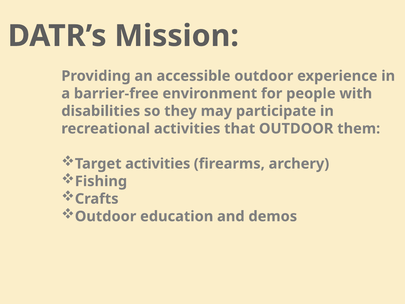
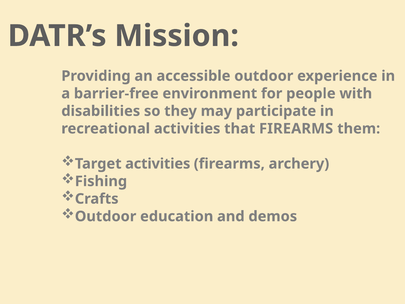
that OUTDOOR: OUTDOOR -> FIREARMS (296, 129)
